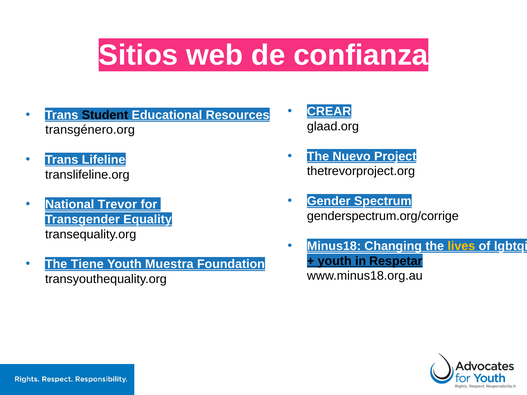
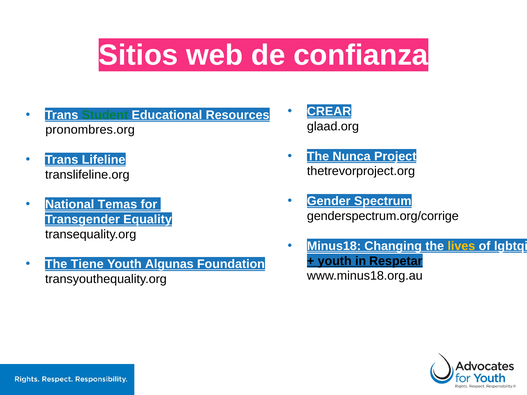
Student colour: black -> green (105, 115)
transgénero.org: transgénero.org -> pronombres.org (90, 130)
Nuevo: Nuevo -> Nunca (352, 156)
Trevor: Trevor -> Temas (117, 205)
Muestra: Muestra -> Algunas (169, 264)
